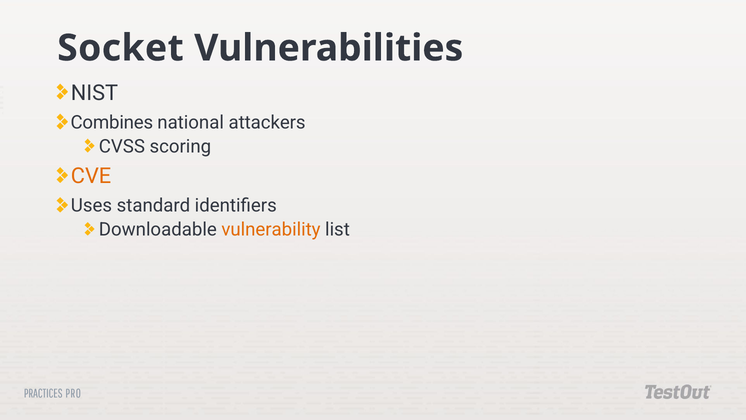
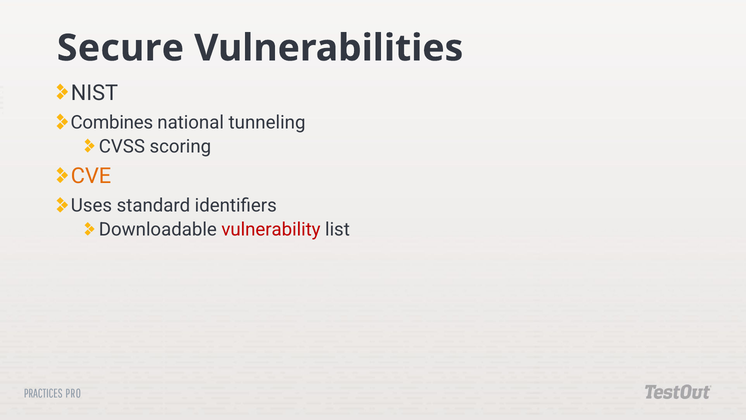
Socket: Socket -> Secure (120, 48)
attackers: attackers -> tunneling (267, 122)
vulnerability colour: orange -> red (271, 230)
